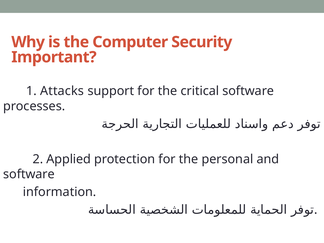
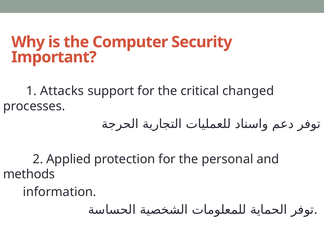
critical software: software -> changed (248, 91)
software: software -> methods (29, 174)
